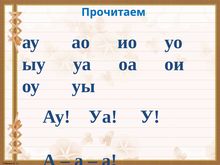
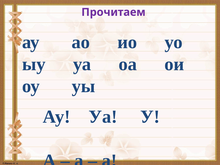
Прочитаем colour: blue -> purple (113, 12)
